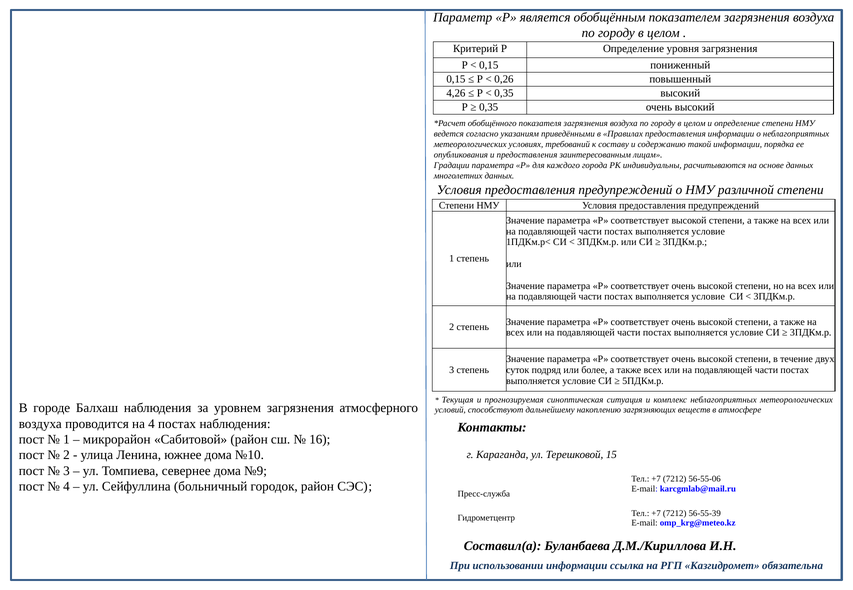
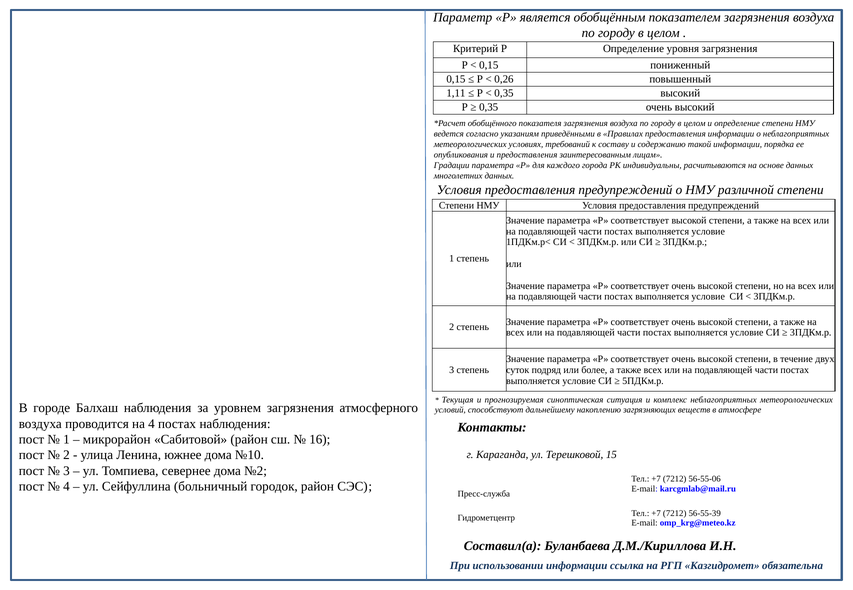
4,26: 4,26 -> 1,11 (456, 93)
№9: №9 -> №2 (256, 471)
